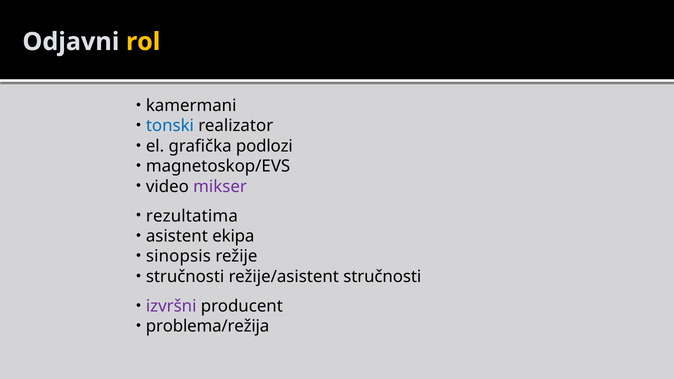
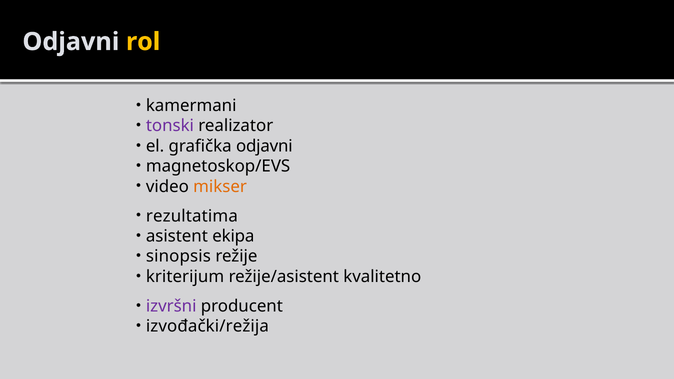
tonski colour: blue -> purple (170, 126)
grafička podlozi: podlozi -> odjavni (264, 146)
mikser colour: purple -> orange (220, 187)
stručnosti: stručnosti -> kriterijum (185, 277)
režije/asistent stručnosti: stručnosti -> kvalitetno (382, 277)
problema/režija: problema/režija -> izvođački/režija (207, 326)
